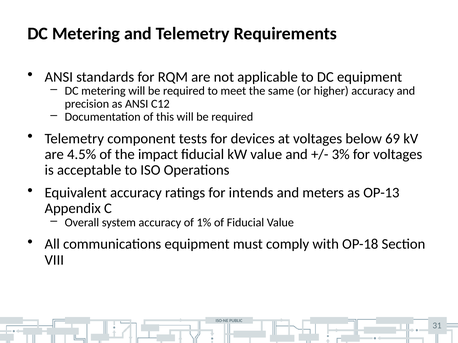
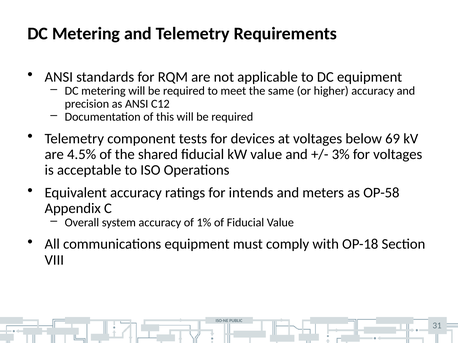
impact: impact -> shared (158, 155)
OP-13: OP-13 -> OP-58 (381, 193)
